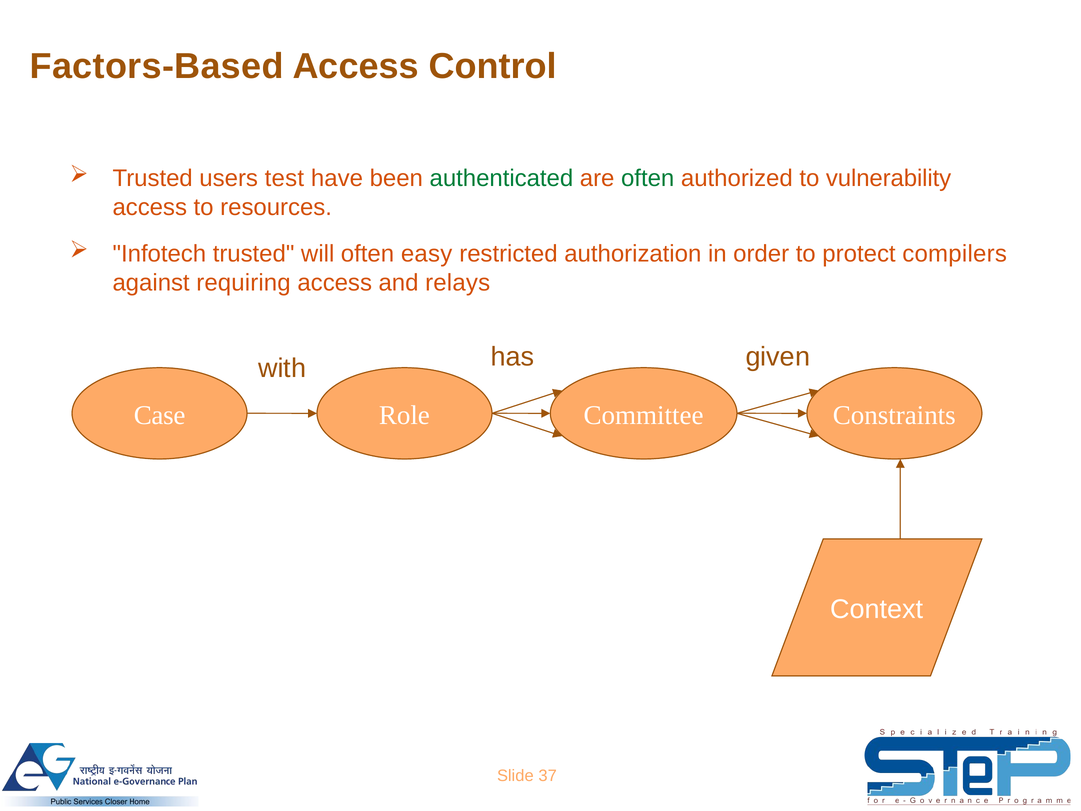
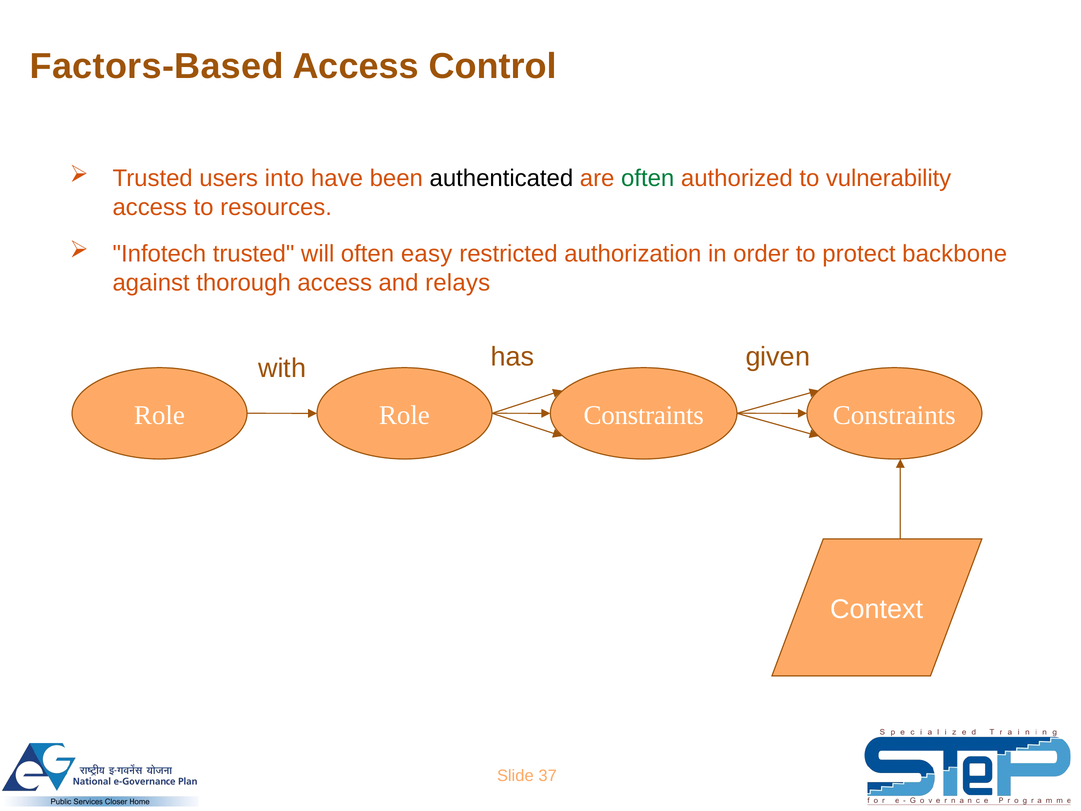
test: test -> into (284, 178)
authenticated colour: green -> black (501, 178)
compilers: compilers -> backbone (955, 254)
requiring: requiring -> thorough (244, 283)
Case: Case -> Role (159, 415)
Committee: Committee -> Constraints (644, 415)
